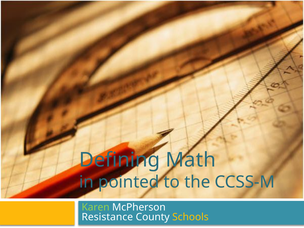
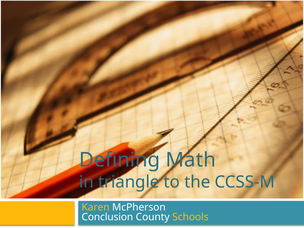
pointed: pointed -> triangle (129, 182)
Karen colour: light green -> yellow (96, 207)
Resistance: Resistance -> Conclusion (107, 217)
